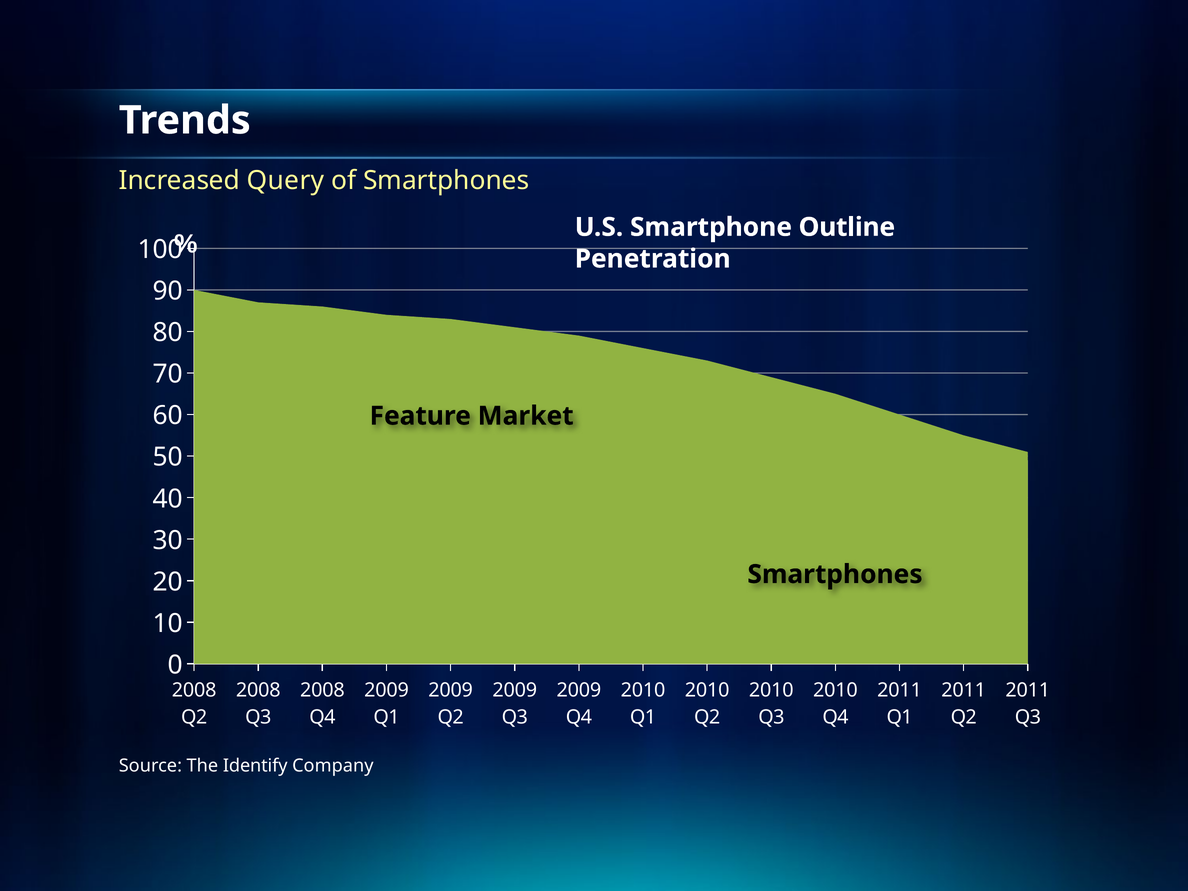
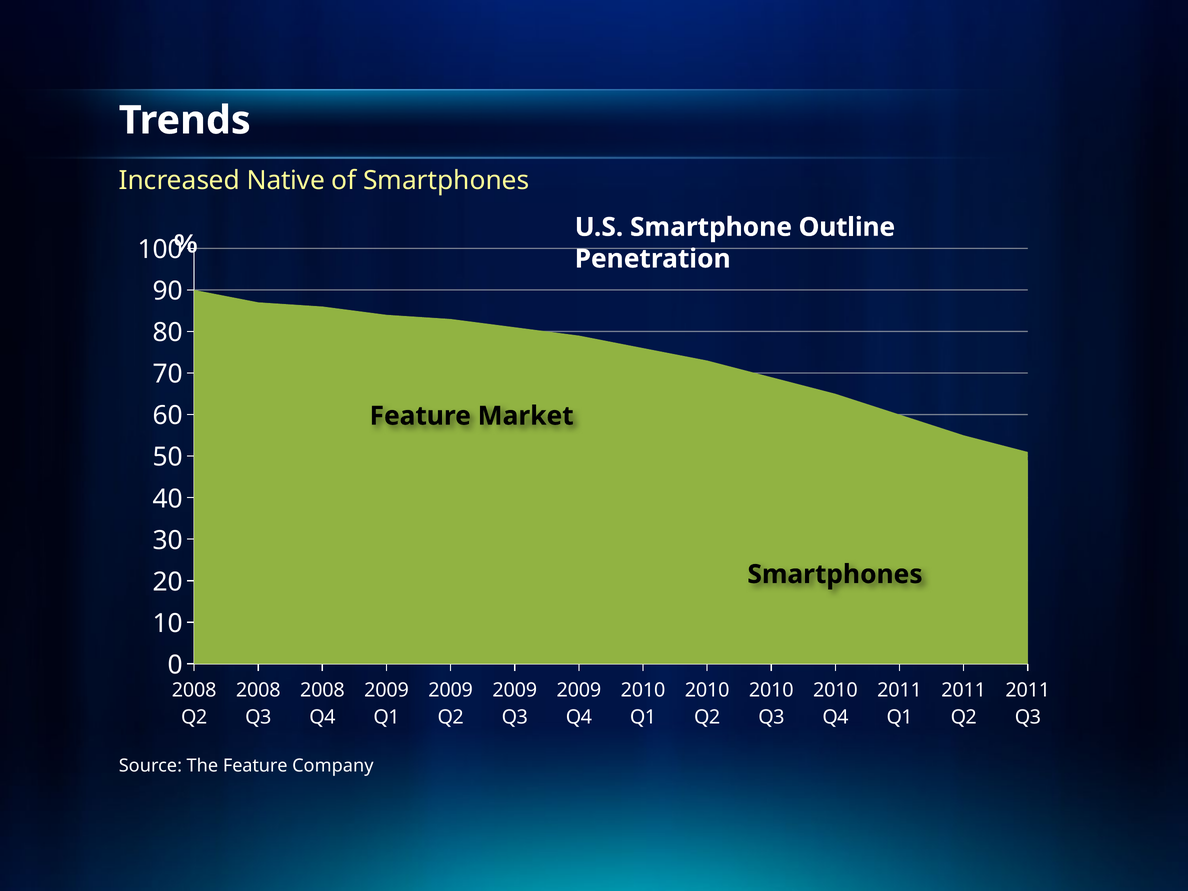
Query: Query -> Native (286, 181)
The Identify: Identify -> Feature (255, 766)
